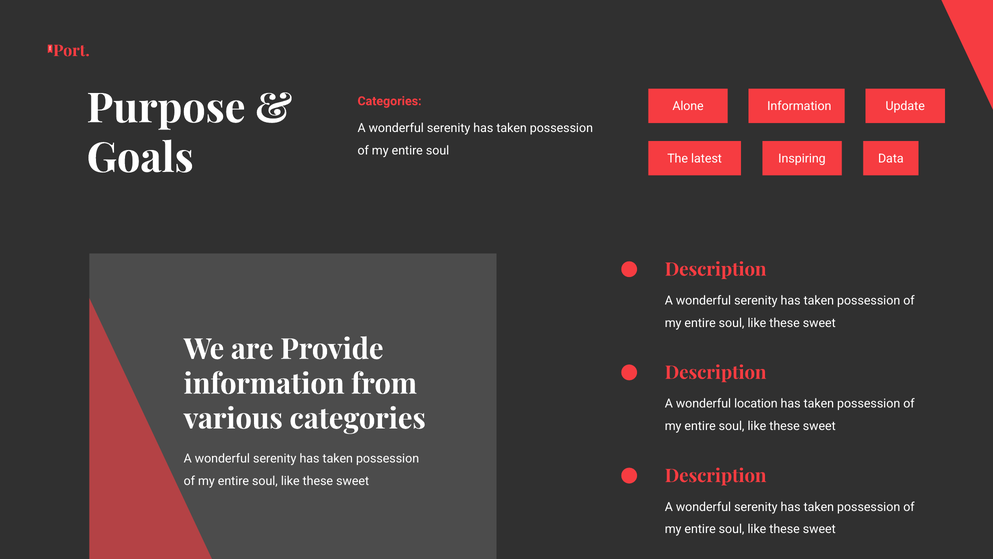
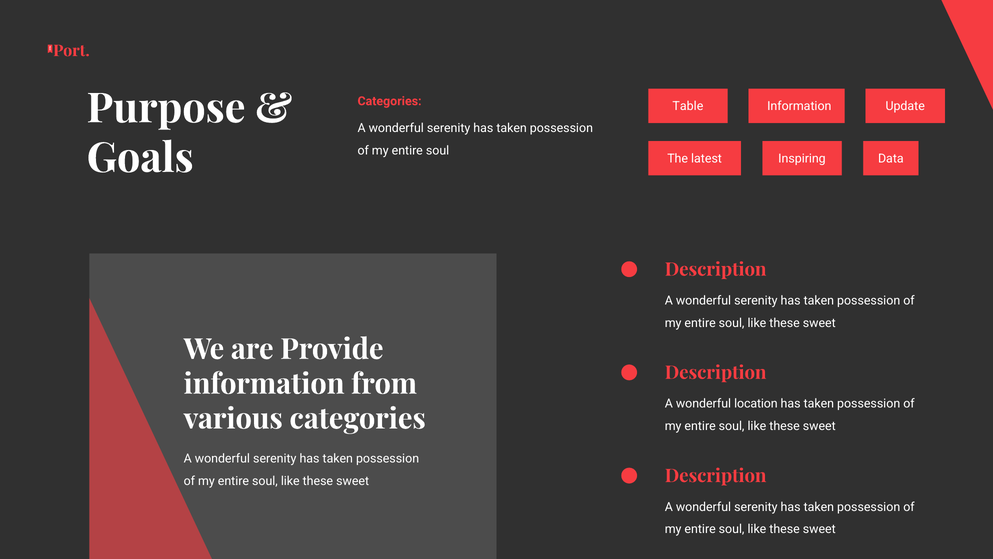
Alone: Alone -> Table (688, 106)
